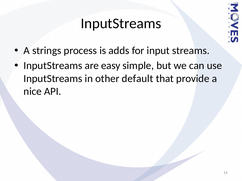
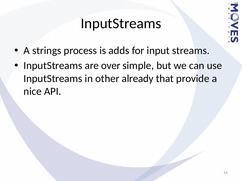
easy: easy -> over (111, 66)
default: default -> already (138, 79)
